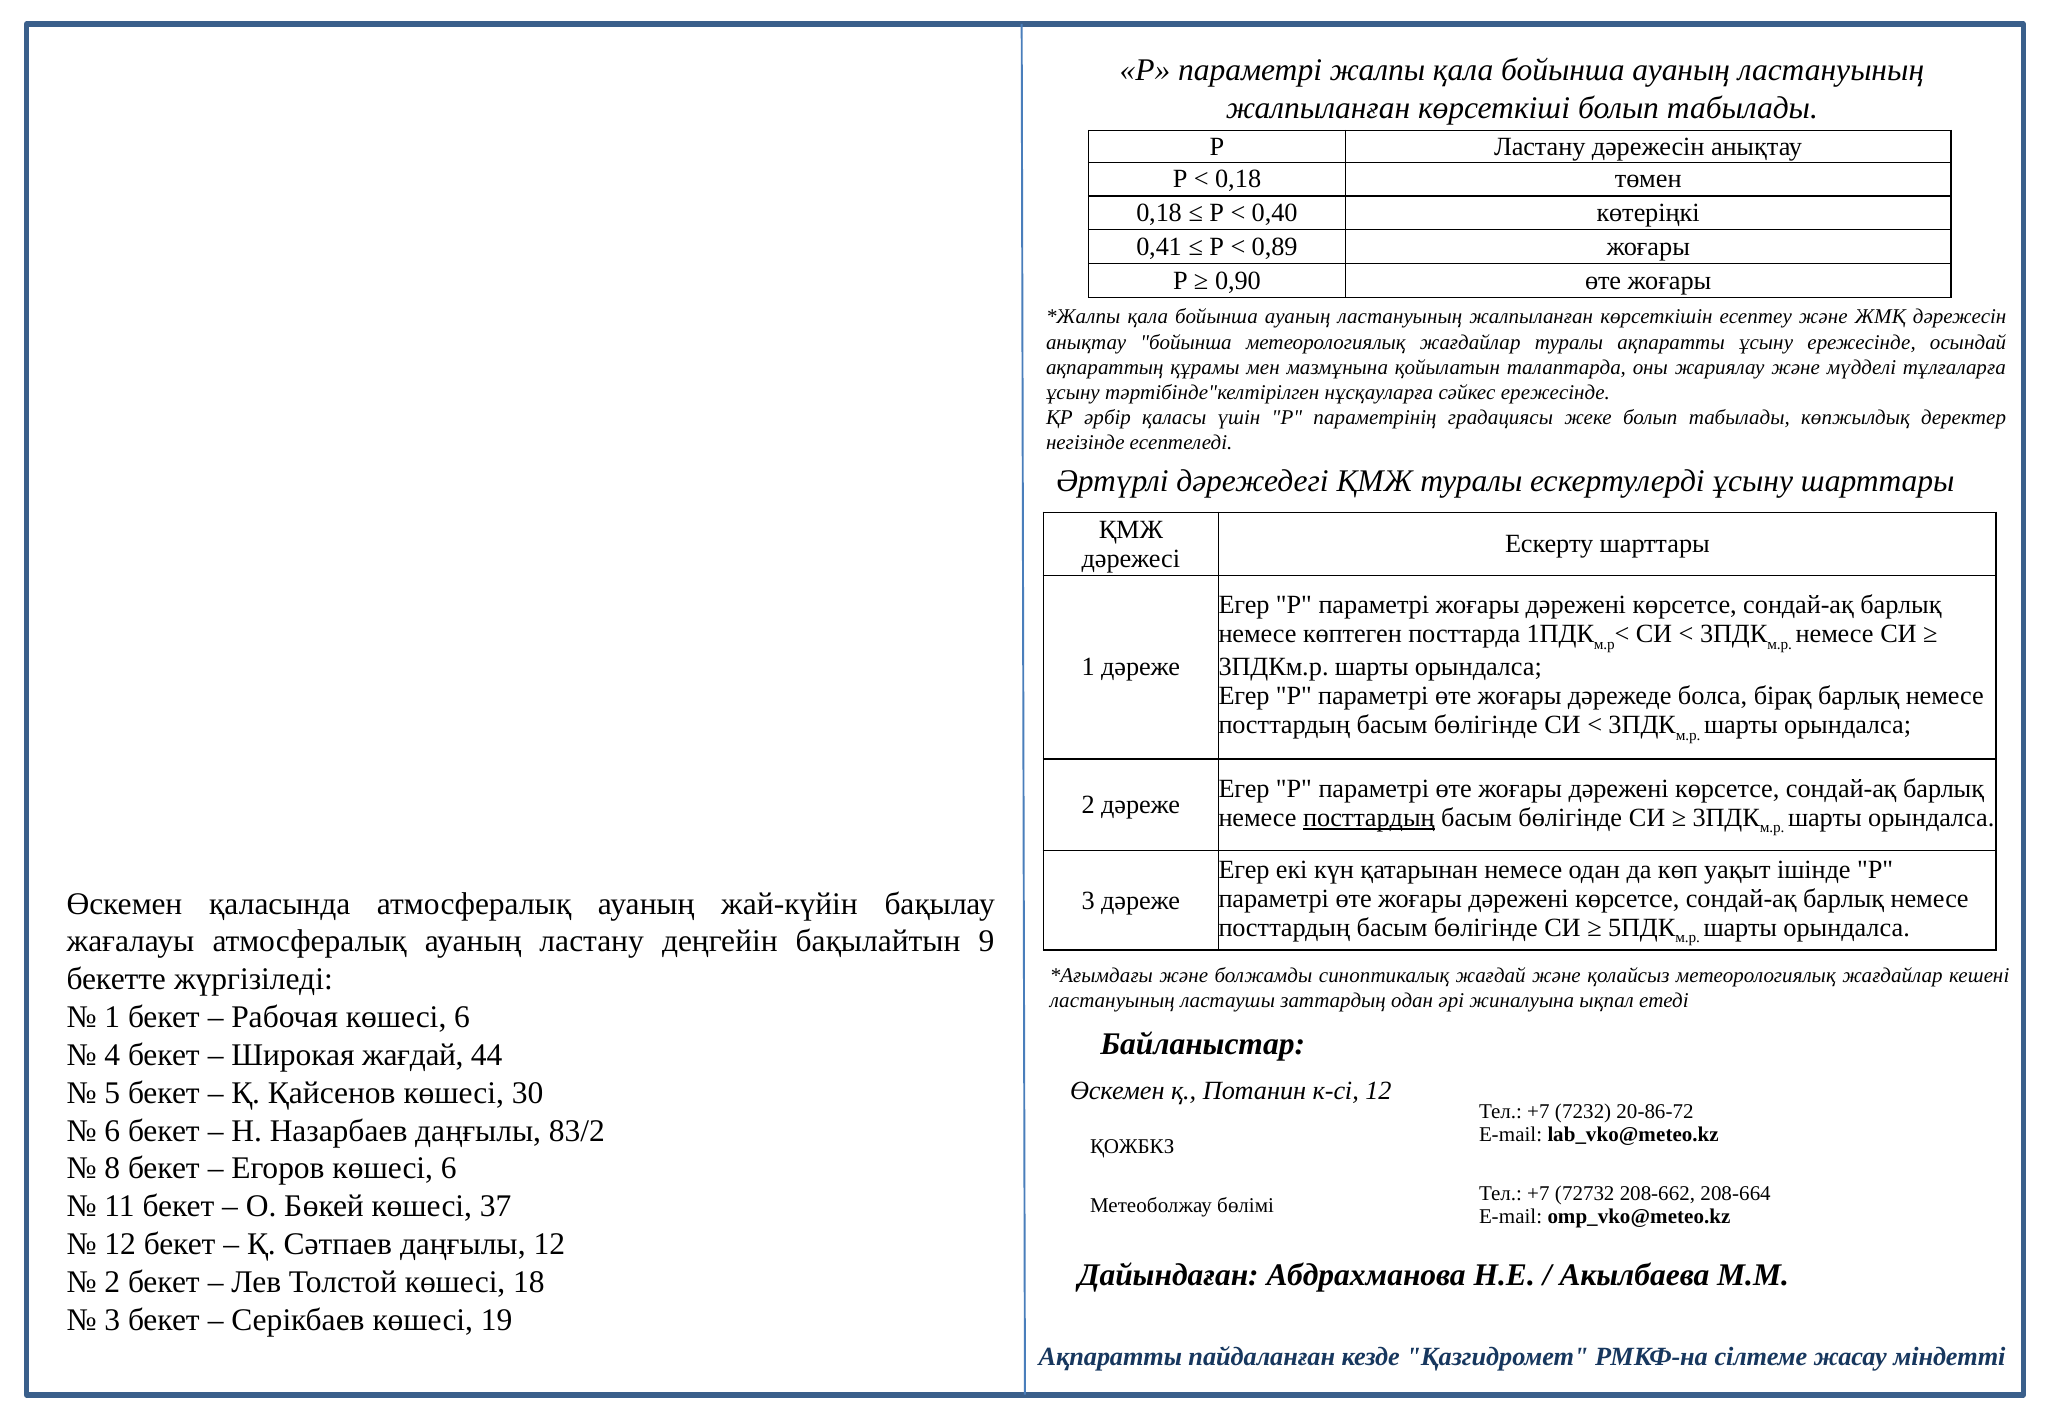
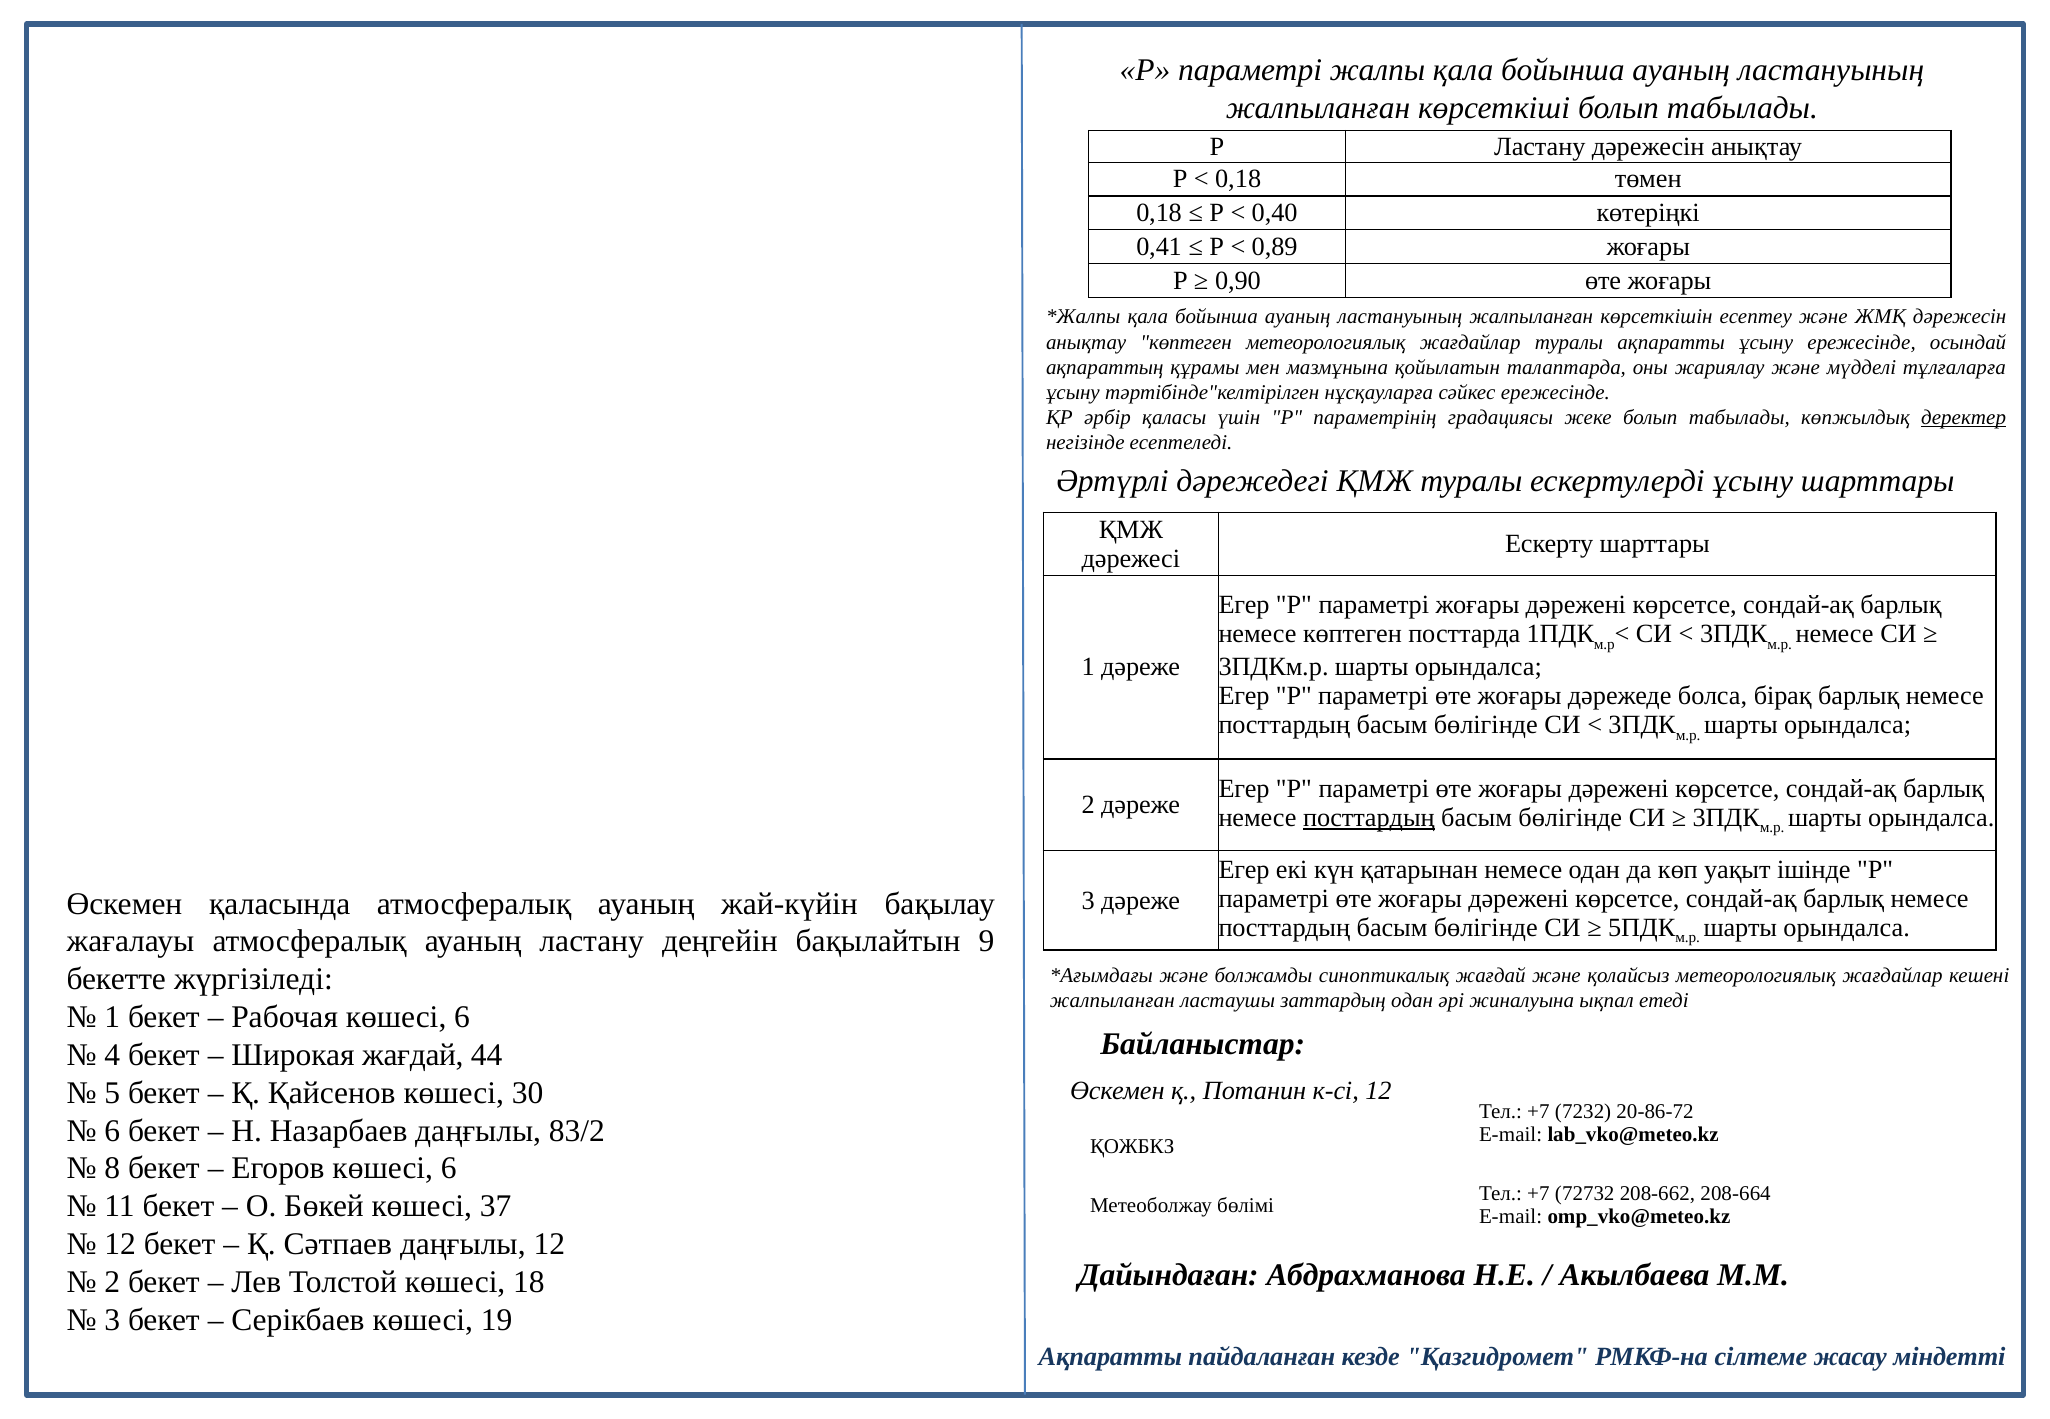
анықтау бойынша: бойынша -> көптеген (1186, 342)
деректер underline: none -> present (1964, 418)
ластануының: ластануының -> жалпыланған (1112, 1001)
